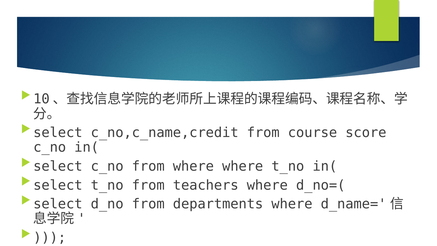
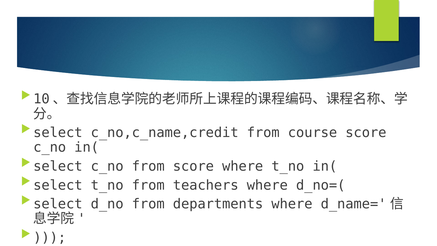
from where: where -> score (193, 166)
